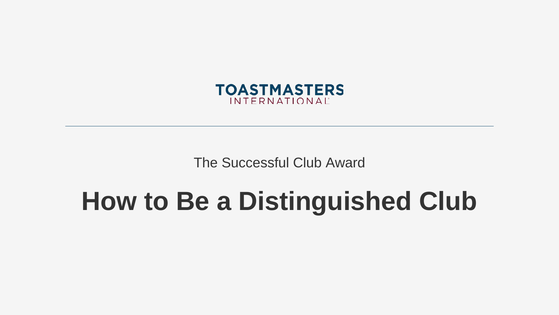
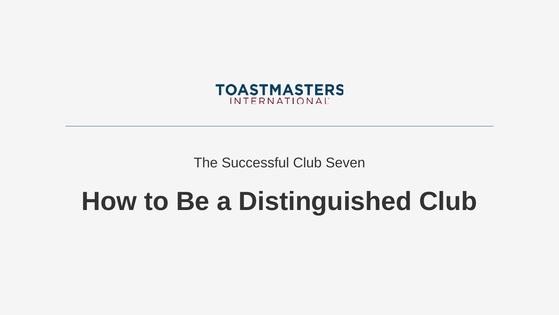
Award: Award -> Seven (345, 163)
